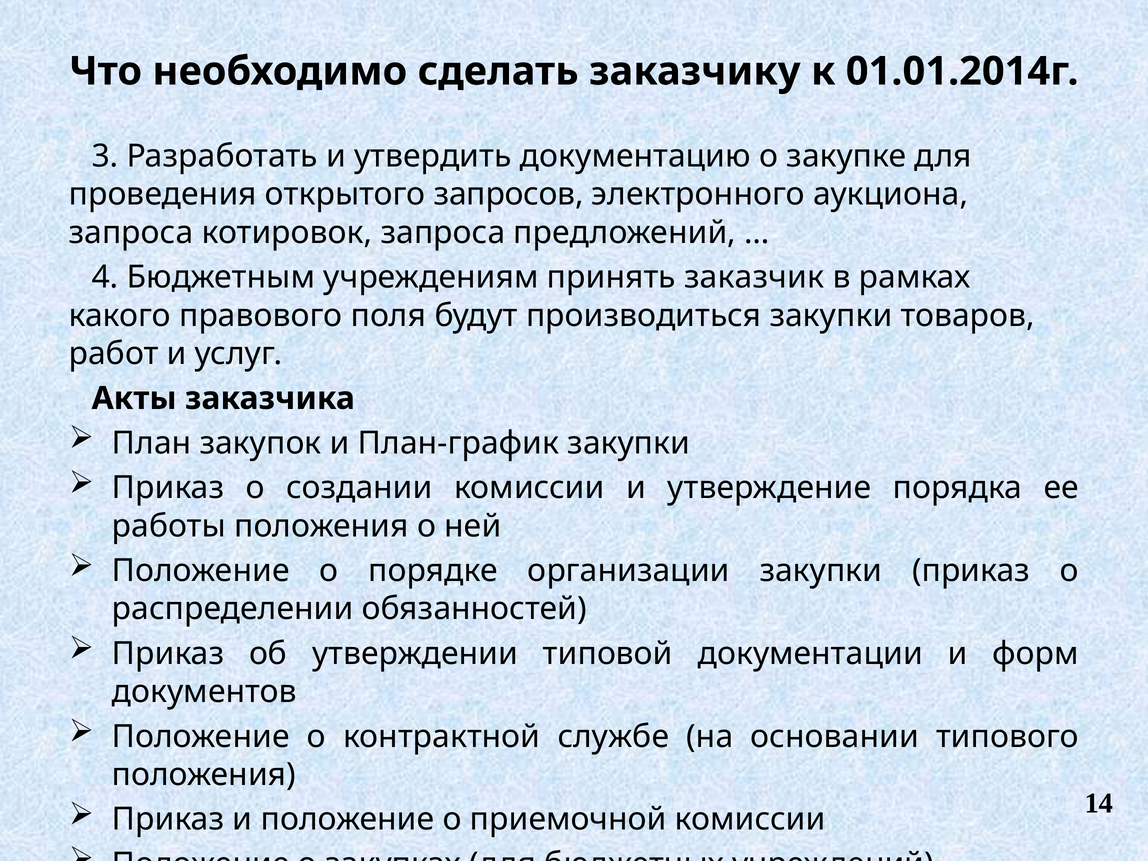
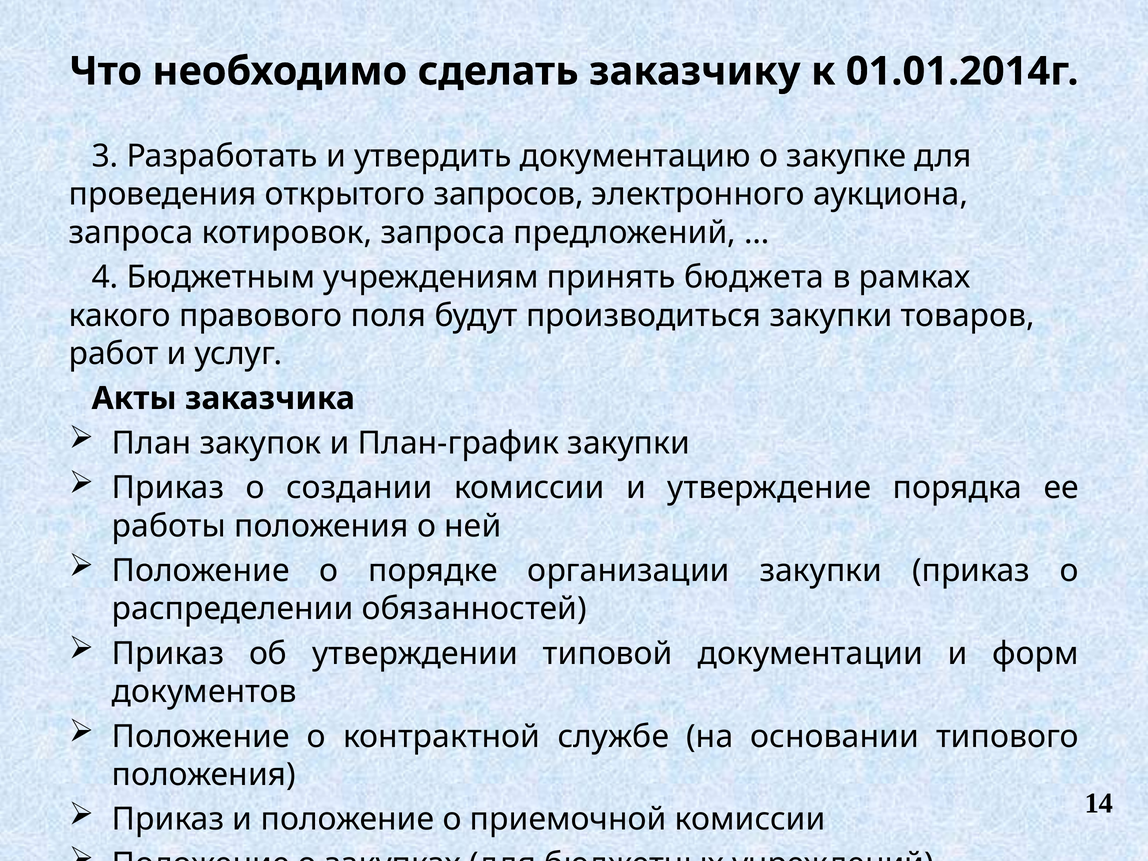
заказчик: заказчик -> бюджета (754, 277)
